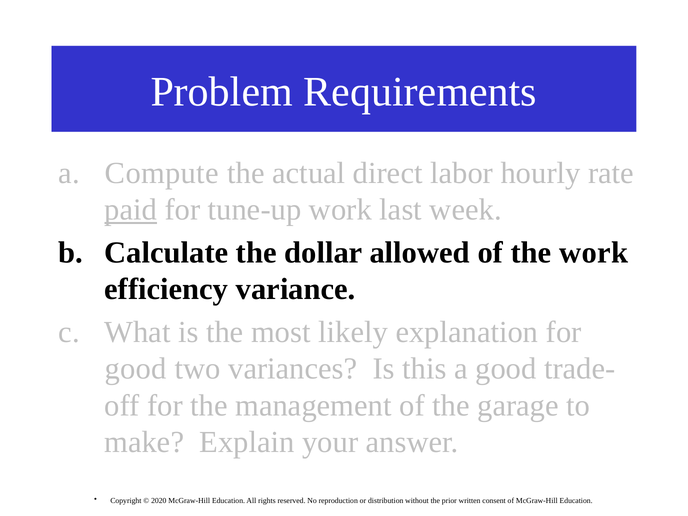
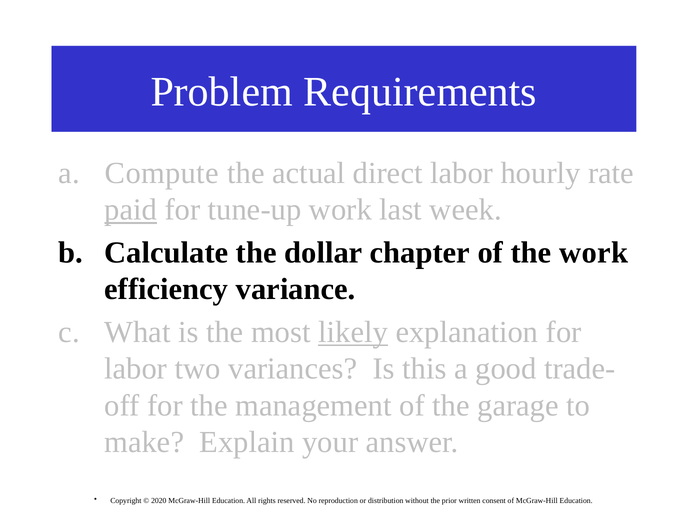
allowed: allowed -> chapter (420, 253)
likely underline: none -> present (353, 332)
good: good -> labor (136, 369)
